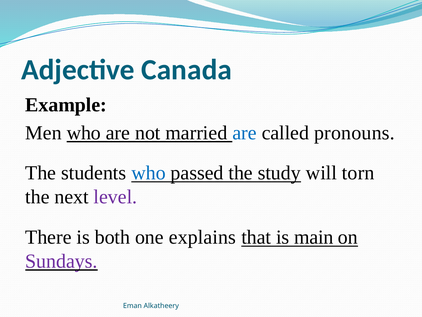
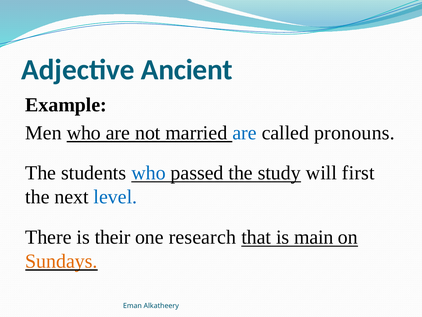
Canada: Canada -> Ancient (187, 70)
torn: torn -> first (358, 173)
level colour: purple -> blue (115, 197)
both: both -> their (113, 237)
explains: explains -> research (202, 237)
Sundays colour: purple -> orange (61, 261)
